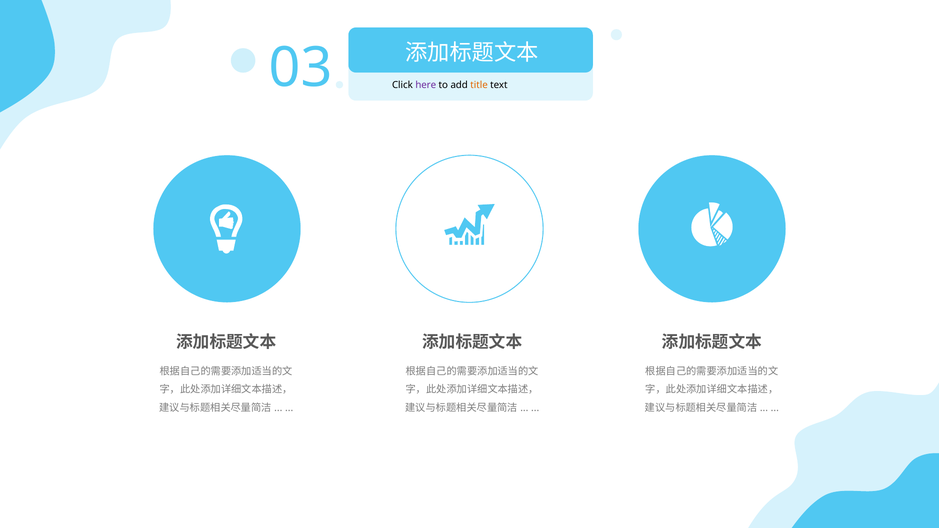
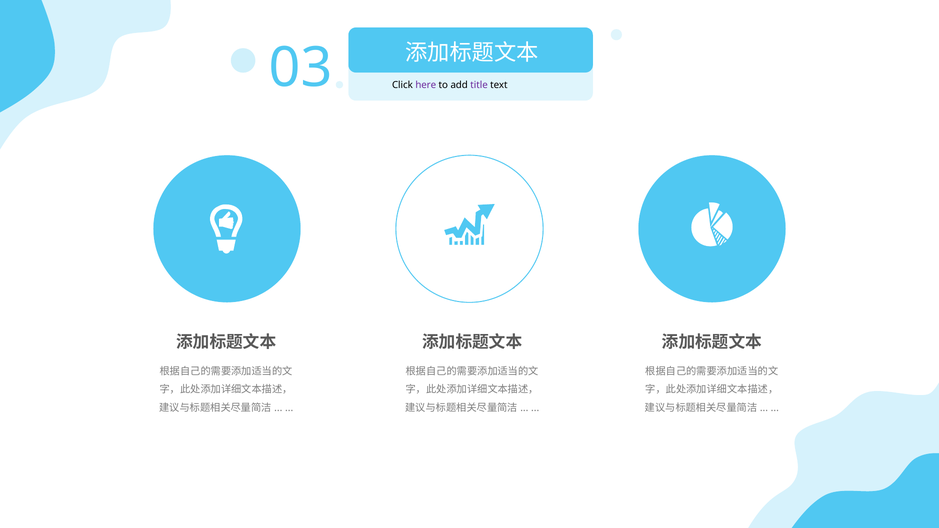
title colour: orange -> purple (479, 85)
